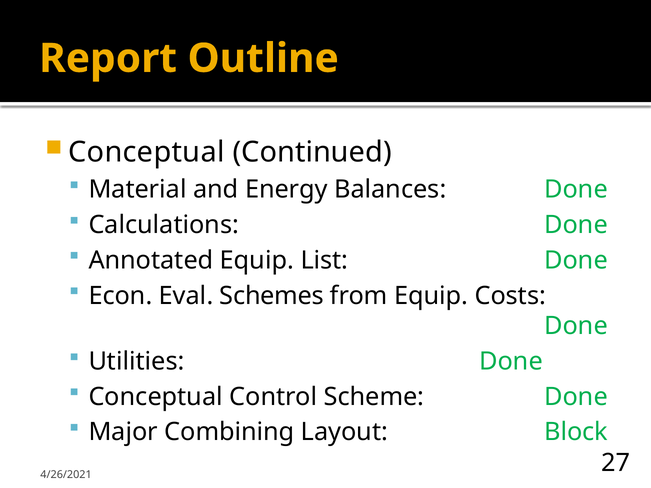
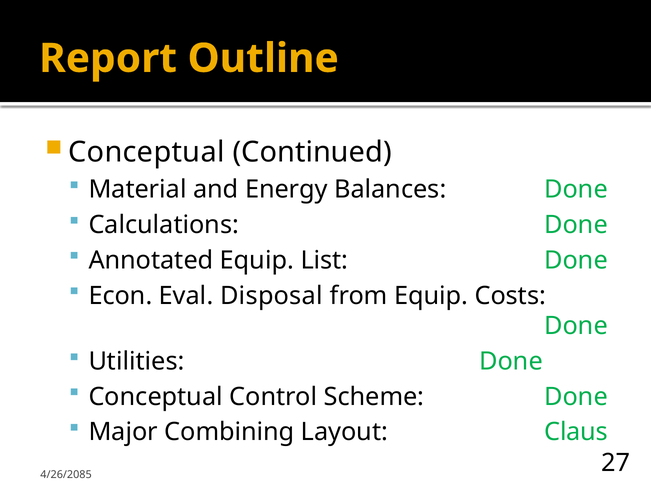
Schemes: Schemes -> Disposal (272, 296)
Block: Block -> Claus (576, 432)
4/26/2021: 4/26/2021 -> 4/26/2085 (66, 475)
